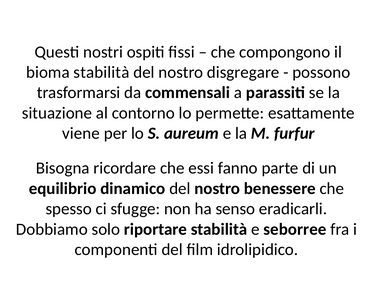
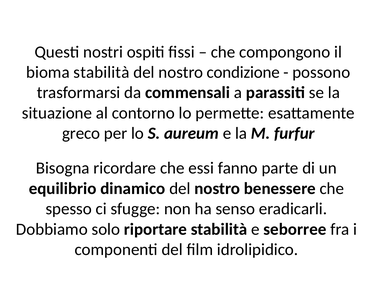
disgregare: disgregare -> condizione (243, 72)
viene: viene -> greco (81, 134)
